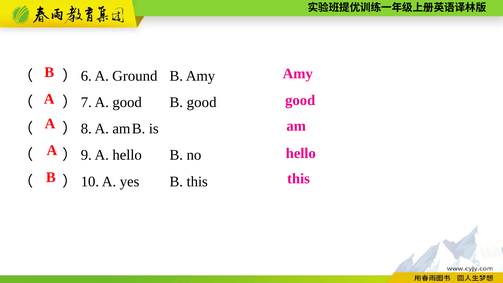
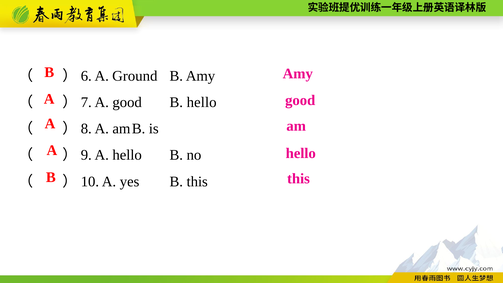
B good: good -> hello (202, 102)
